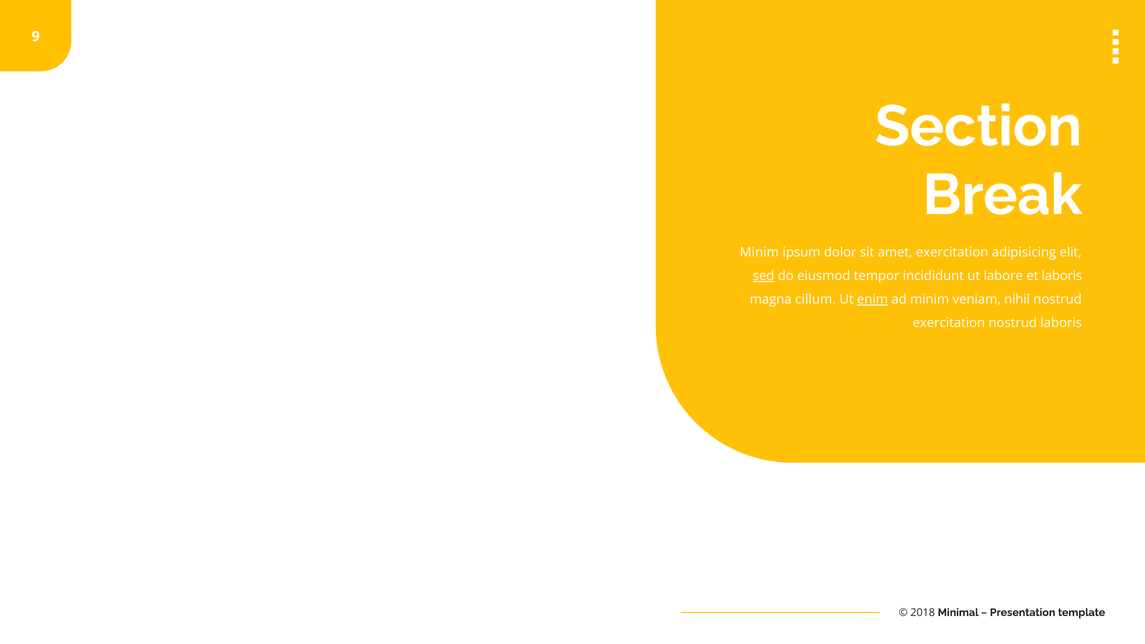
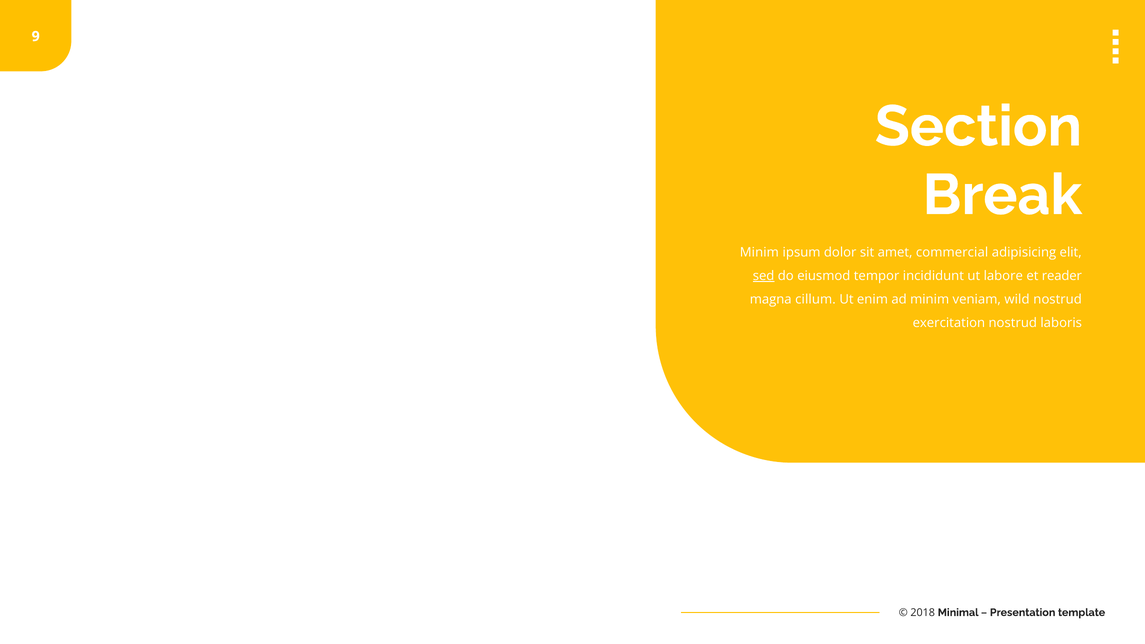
amet exercitation: exercitation -> commercial (952, 252)
et laboris: laboris -> reader (1062, 276)
enim underline: present -> none (872, 300)
nihil: nihil -> wild (1017, 300)
